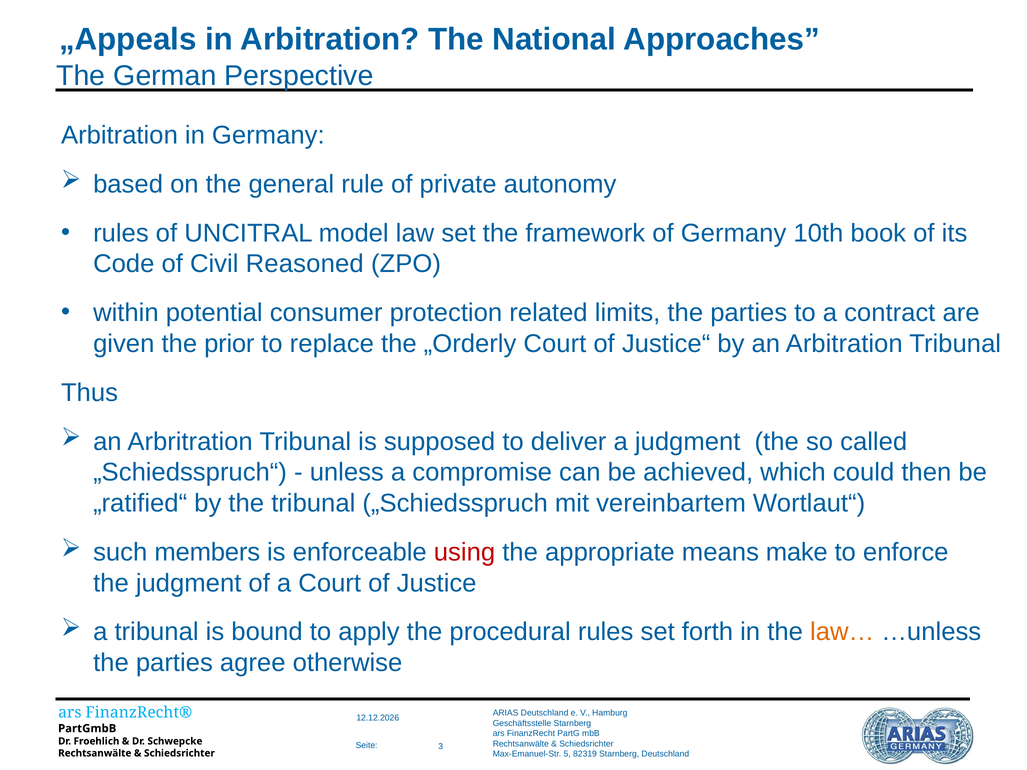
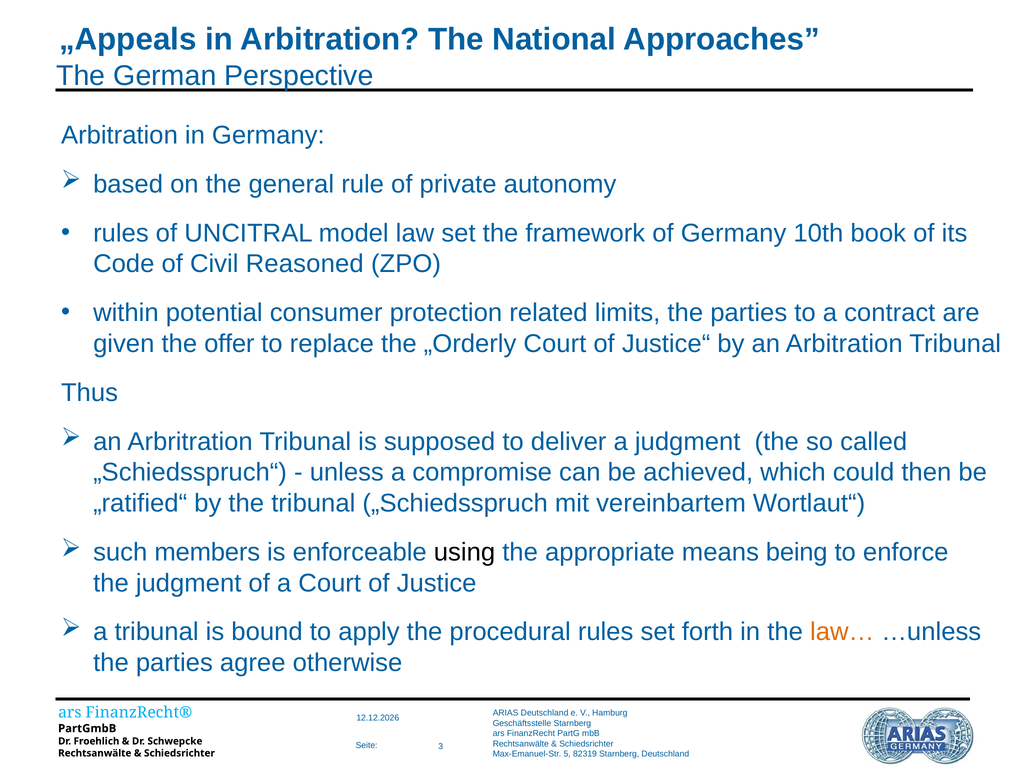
prior: prior -> offer (229, 344)
using colour: red -> black (464, 552)
make: make -> being (797, 552)
